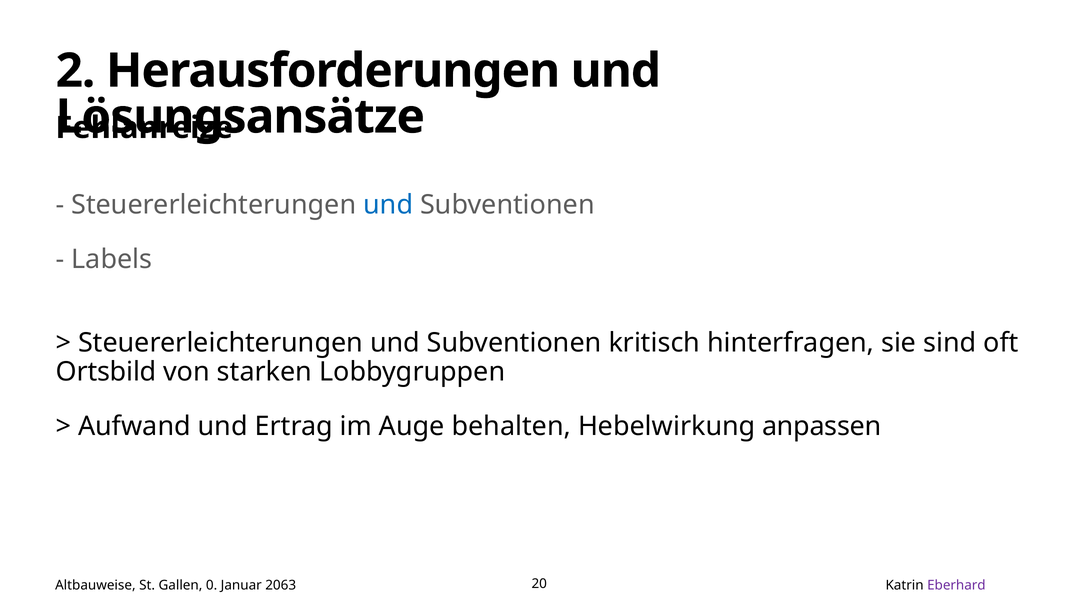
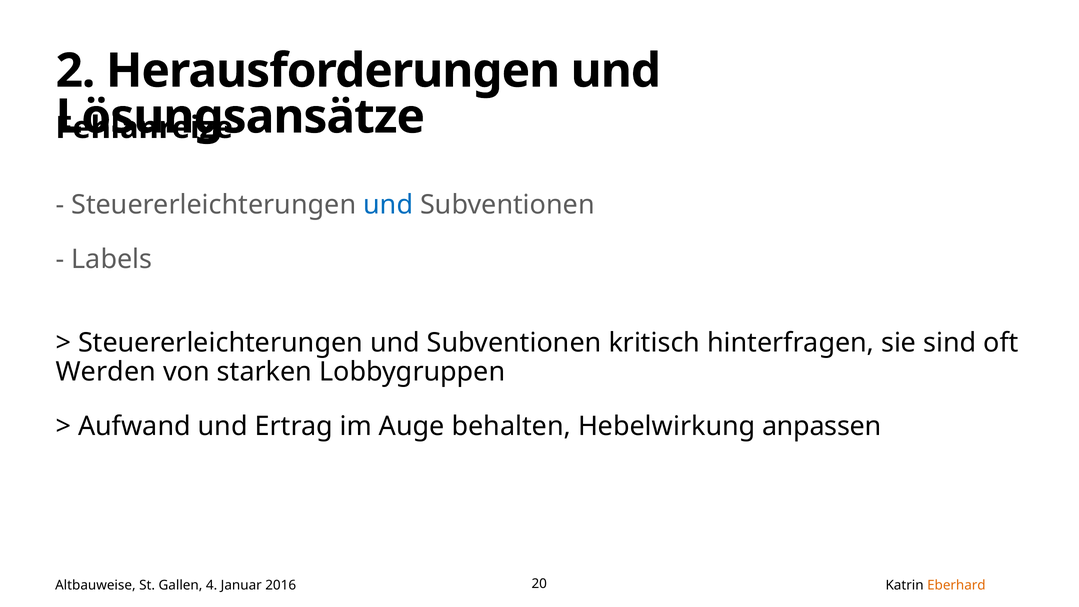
Ortsbild: Ortsbild -> Werden (106, 372)
0: 0 -> 4 (212, 585)
2063: 2063 -> 2016 (281, 585)
Eberhard colour: purple -> orange (956, 585)
